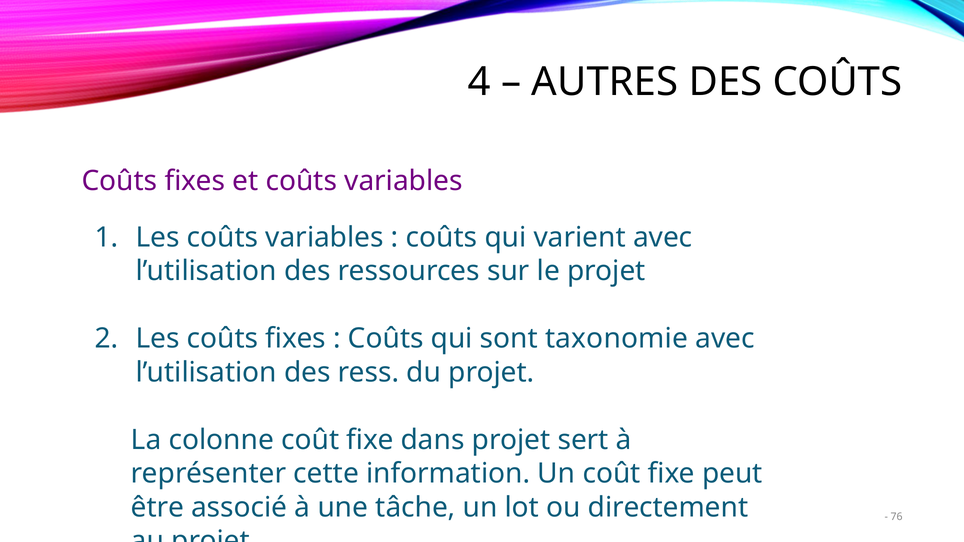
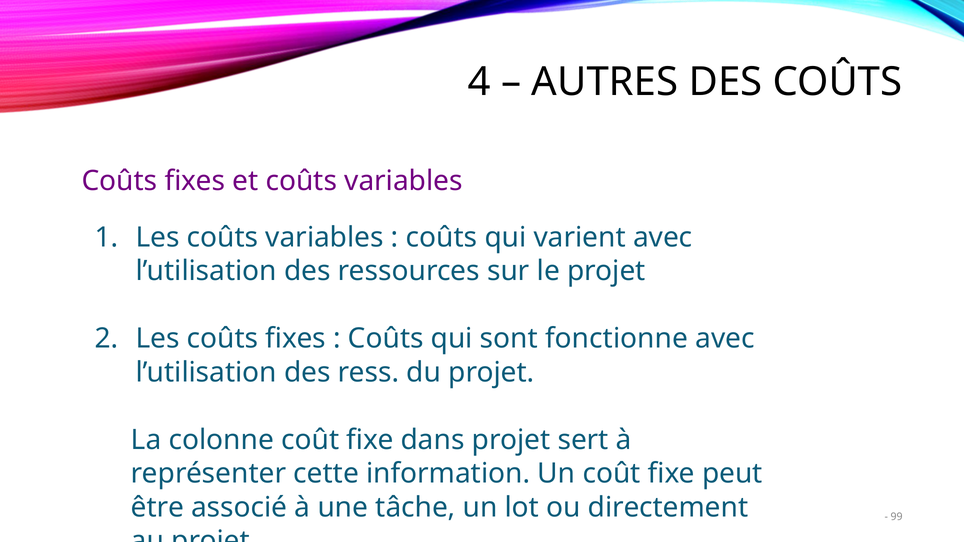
taxonomie: taxonomie -> fonctionne (617, 339)
76: 76 -> 99 (897, 517)
